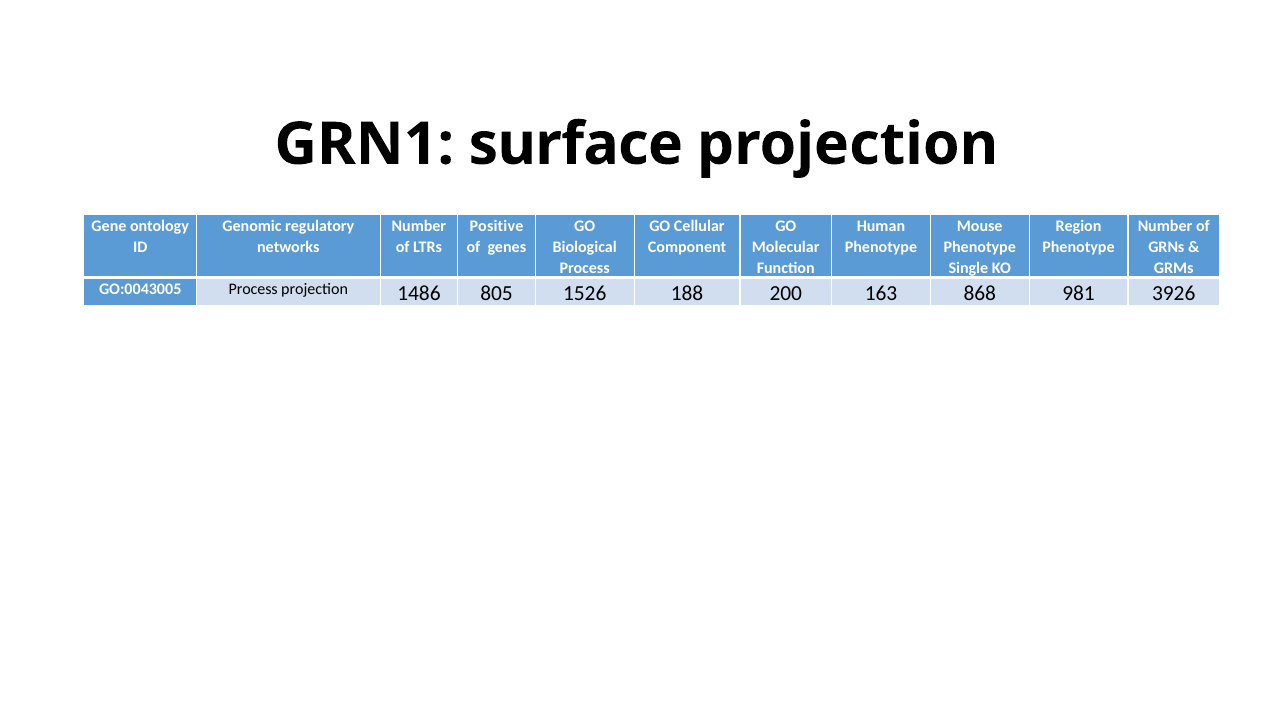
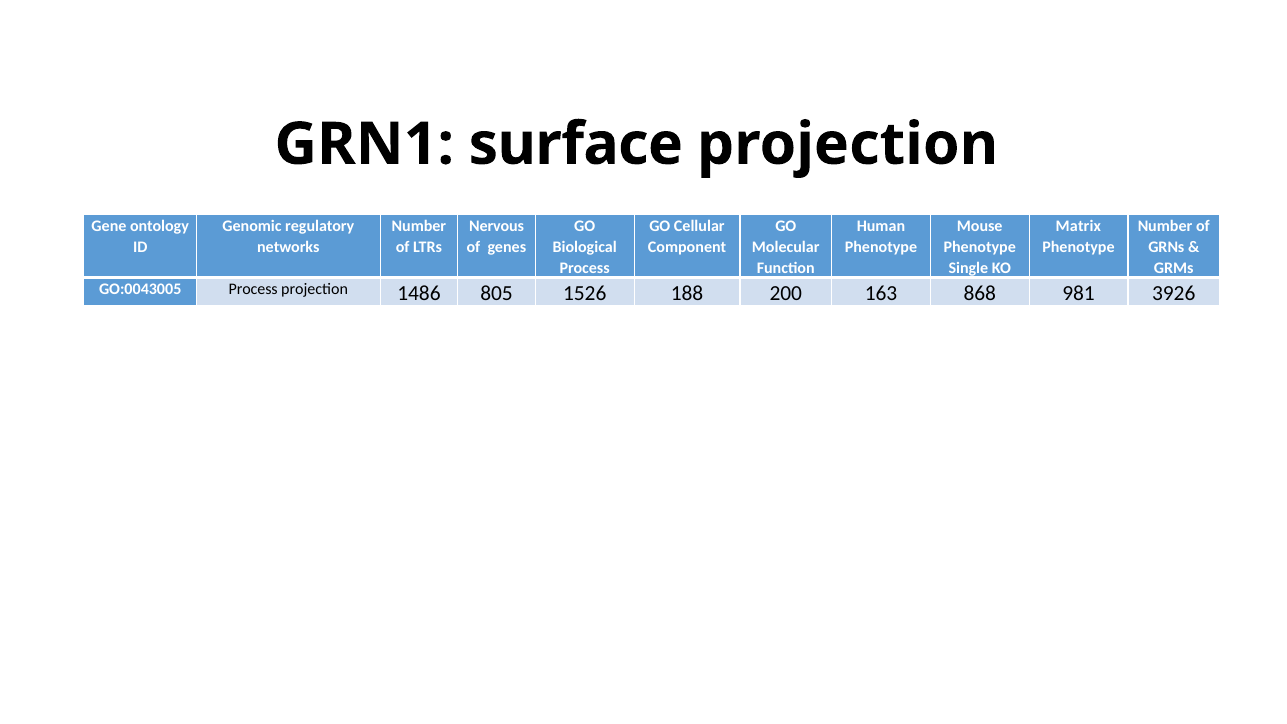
Positive: Positive -> Nervous (497, 226)
Region: Region -> Matrix (1078, 226)
